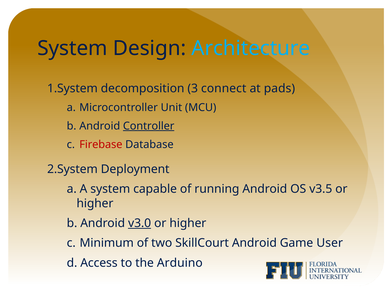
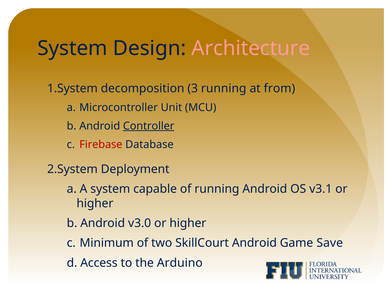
Architecture colour: light blue -> pink (251, 48)
3 connect: connect -> running (224, 88)
pads: pads -> from (279, 88)
v3.5: v3.5 -> v3.1 (321, 189)
v3.0 underline: present -> none (140, 223)
User: User -> Save (330, 243)
